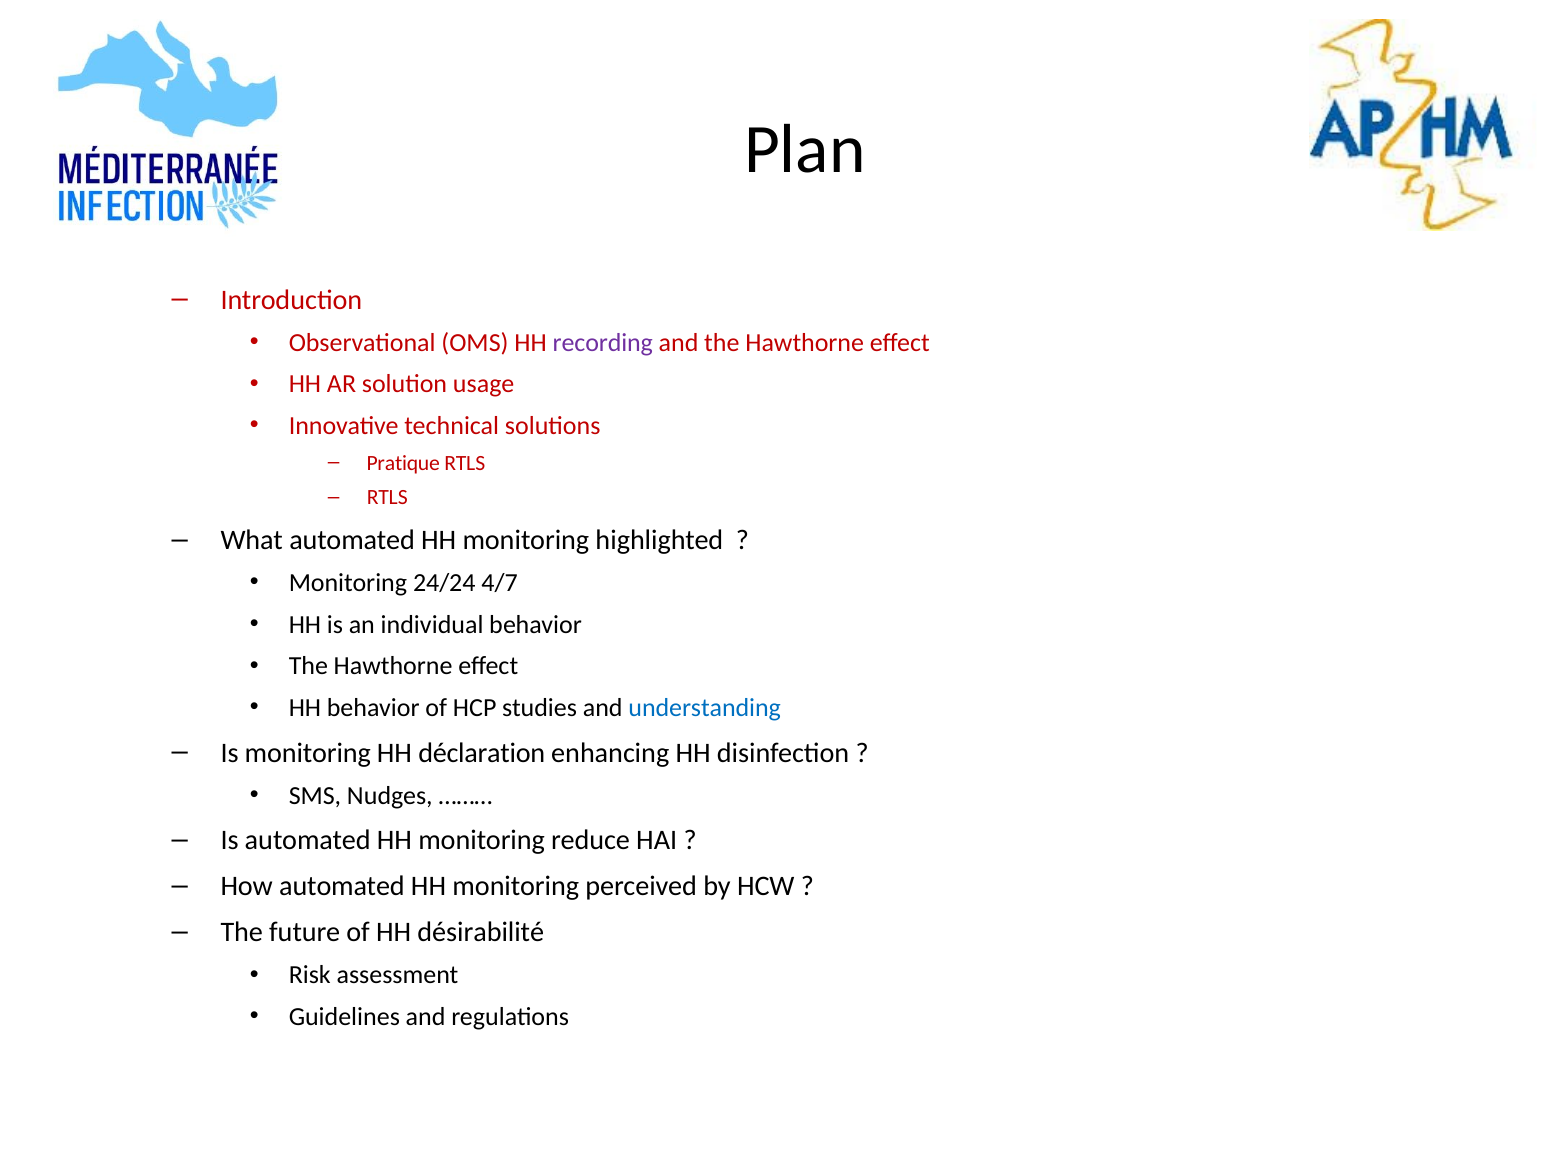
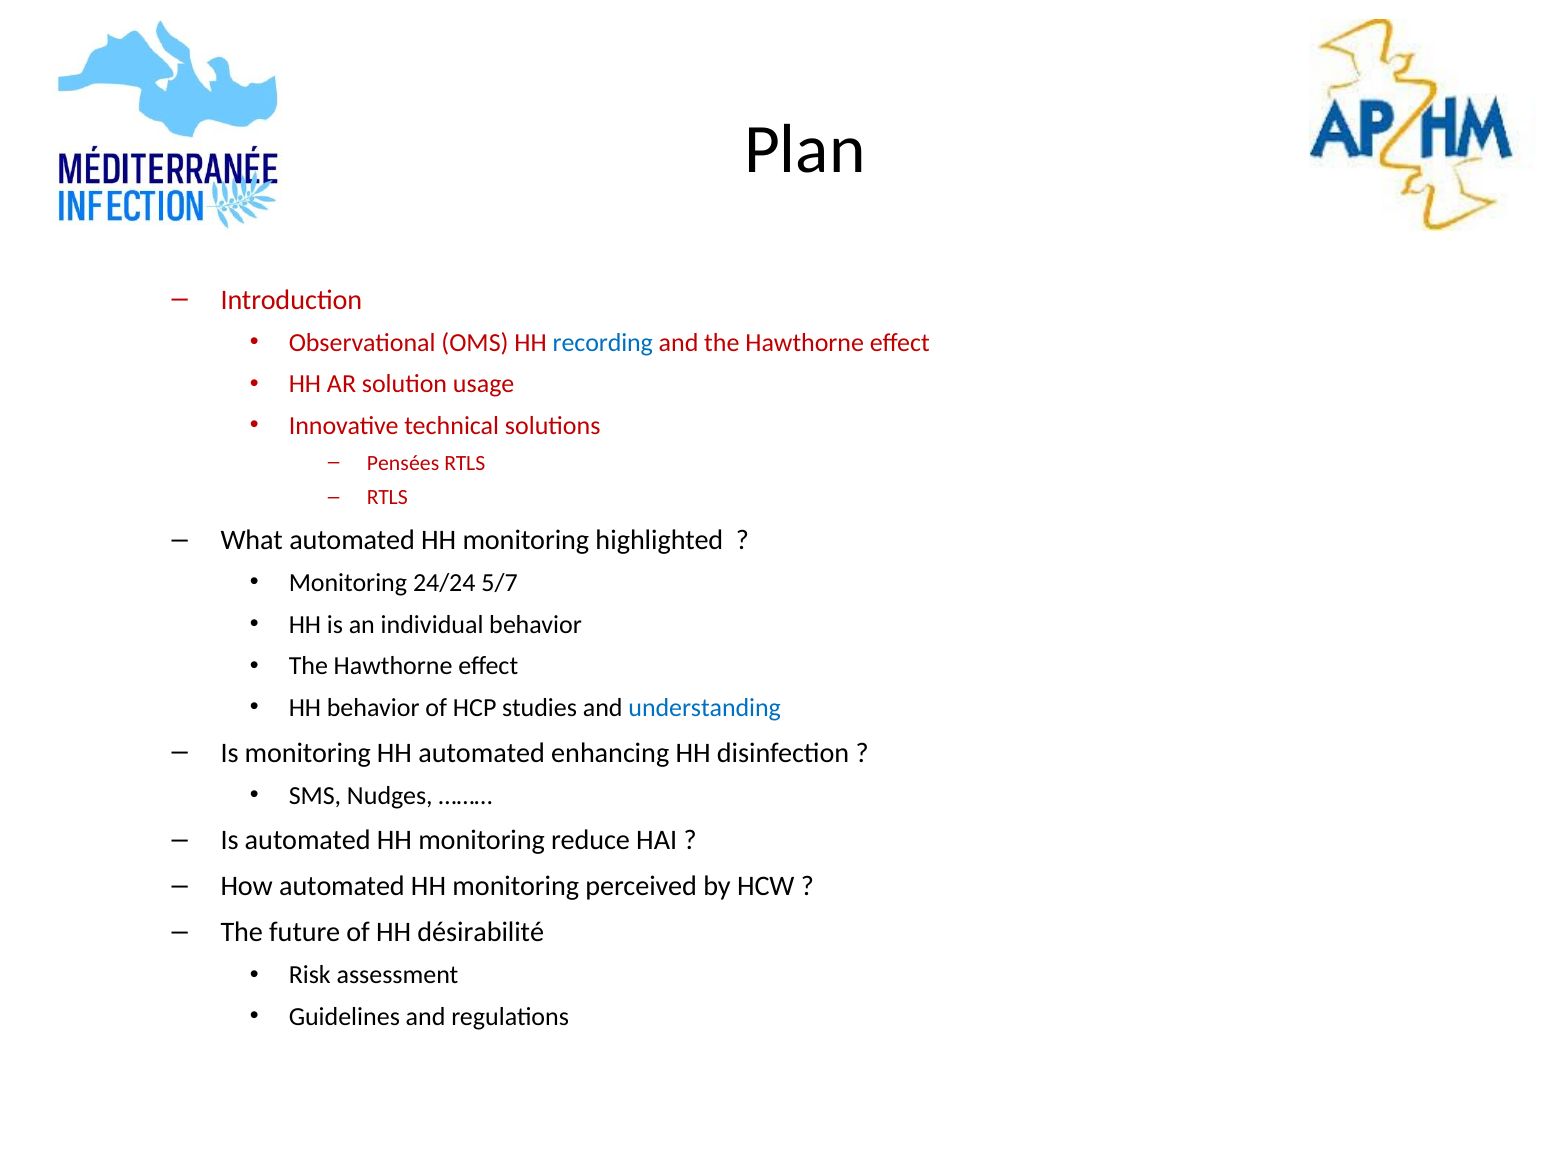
recording colour: purple -> blue (603, 343)
Pratique: Pratique -> Pensées (403, 463)
4/7: 4/7 -> 5/7 (500, 583)
HH déclaration: déclaration -> automated (482, 753)
